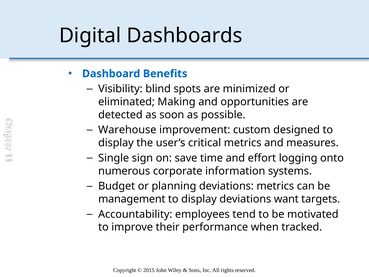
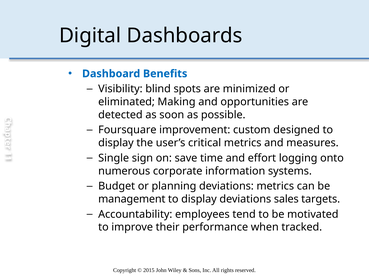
Warehouse: Warehouse -> Foursquare (127, 130)
want: want -> sales (286, 199)
